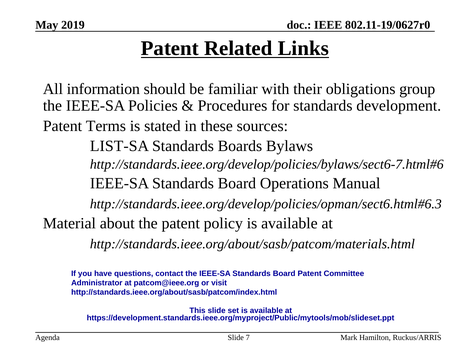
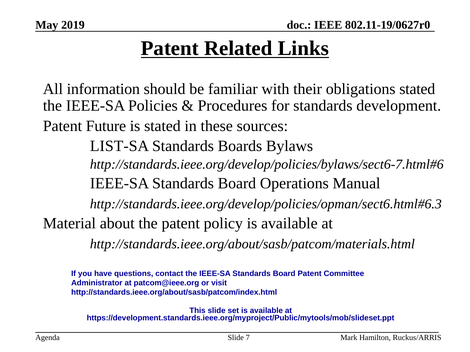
obligations group: group -> stated (417, 89)
Terms: Terms -> Future (106, 126)
